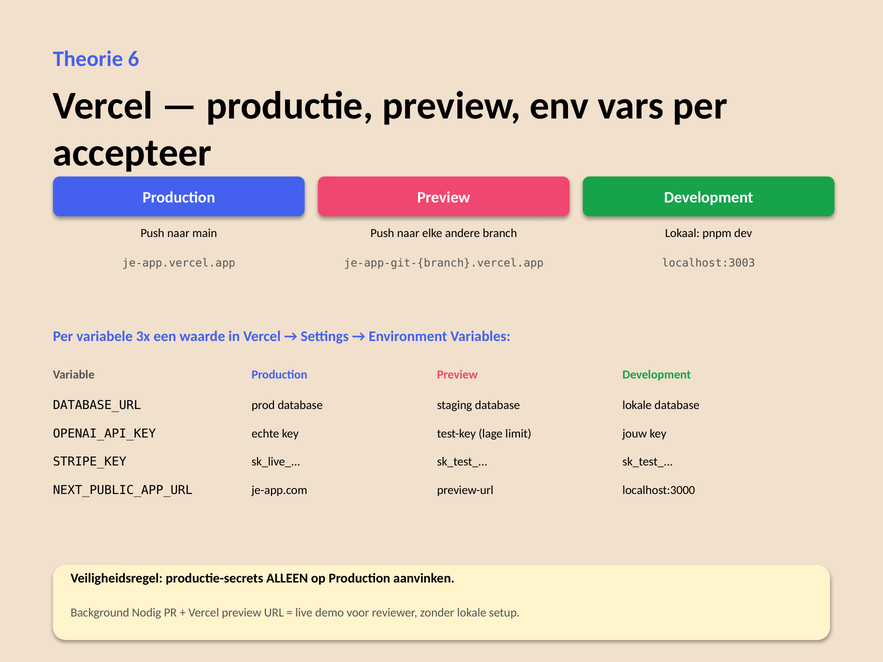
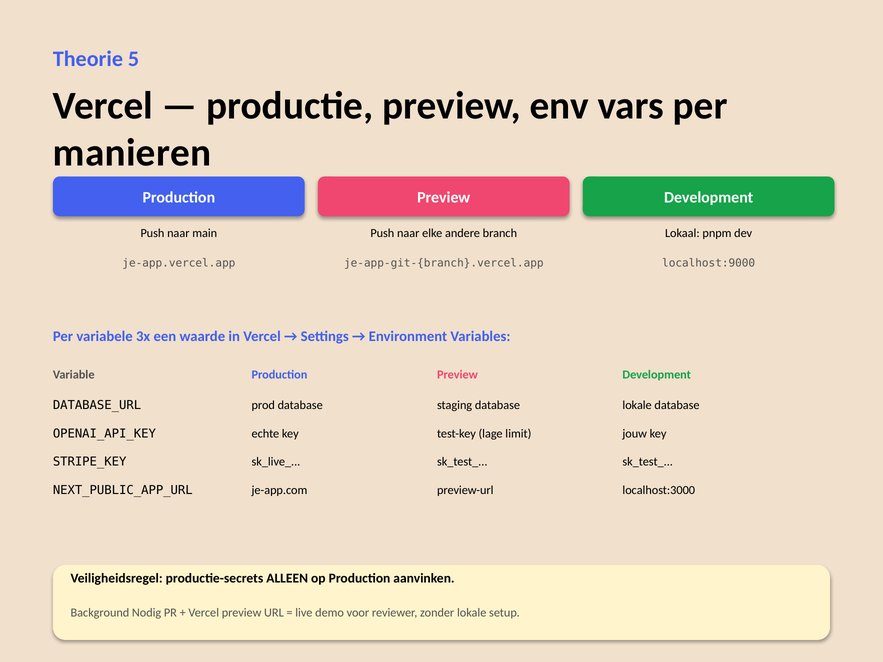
6: 6 -> 5 (133, 59)
accepteer: accepteer -> manieren (132, 153)
localhost:3003: localhost:3003 -> localhost:9000 (709, 263)
